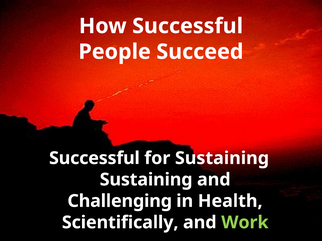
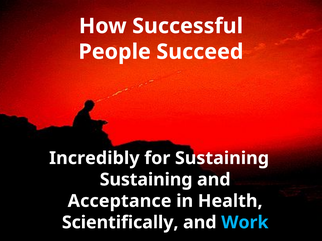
Successful: Successful -> Incredibly (94, 158)
Challenging: Challenging -> Acceptance (120, 201)
Work colour: light green -> light blue (245, 223)
